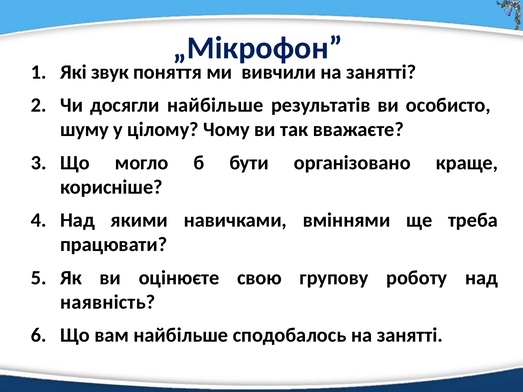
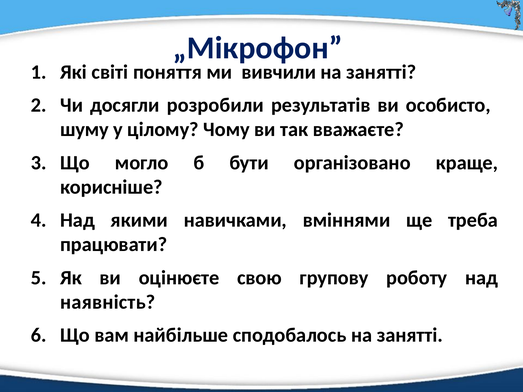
звук: звук -> світі (110, 72)
досягли найбільше: найбільше -> розробили (215, 105)
